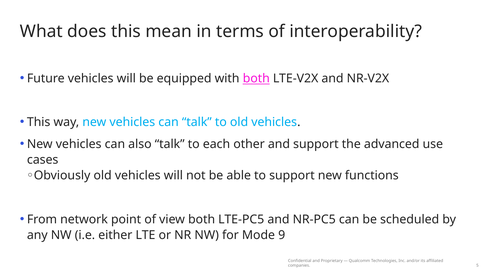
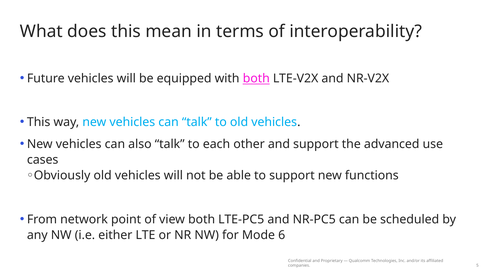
9: 9 -> 6 (282, 235)
